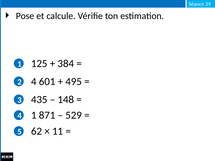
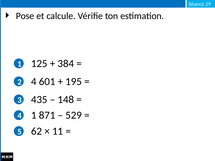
495: 495 -> 195 (74, 82)
